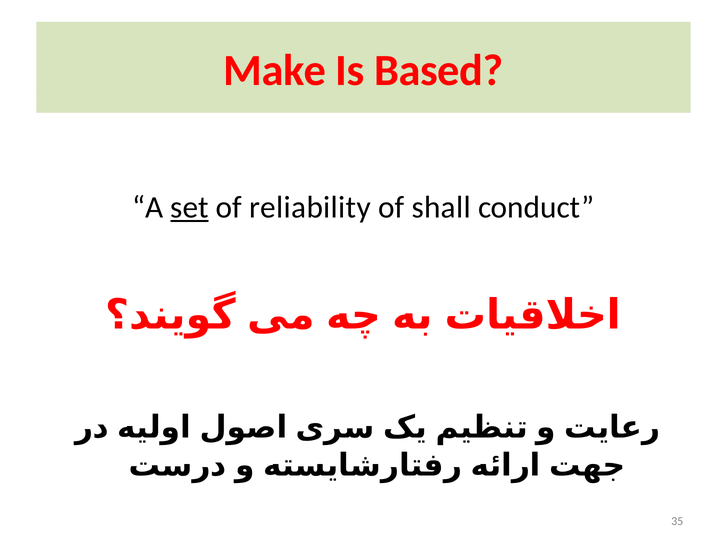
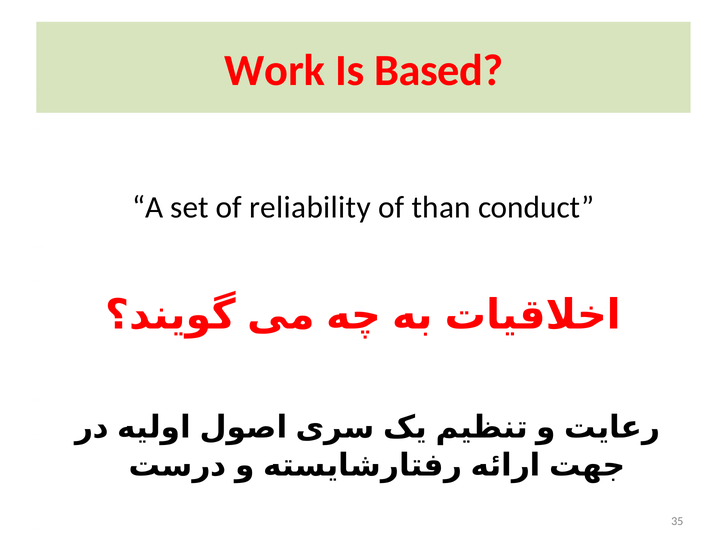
Make: Make -> Work (275, 70)
set underline: present -> none (190, 207)
shall: shall -> than (441, 207)
